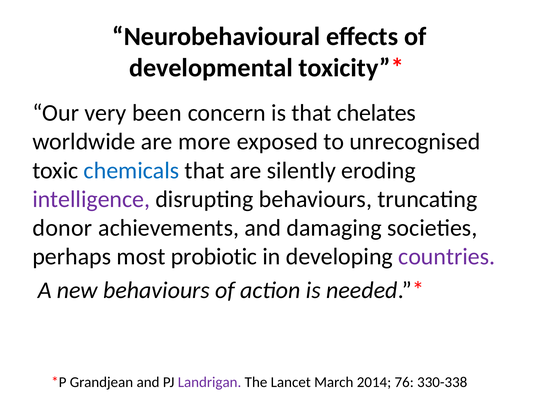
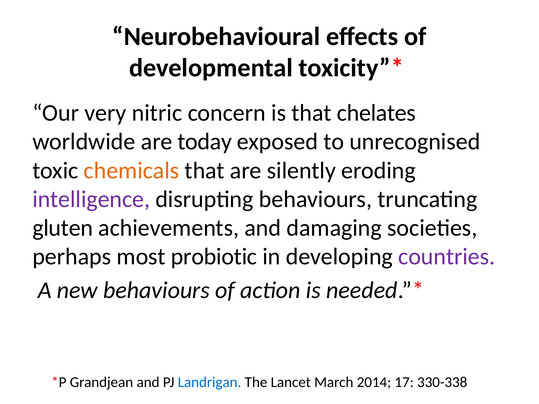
been: been -> nitric (157, 113)
more: more -> today (205, 142)
chemicals colour: blue -> orange (131, 171)
donor: donor -> gluten (63, 228)
Landrigan colour: purple -> blue (210, 383)
76: 76 -> 17 (404, 383)
